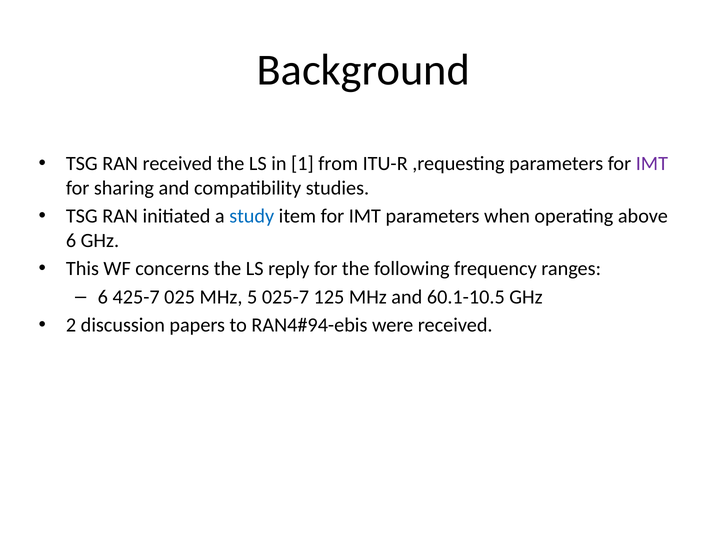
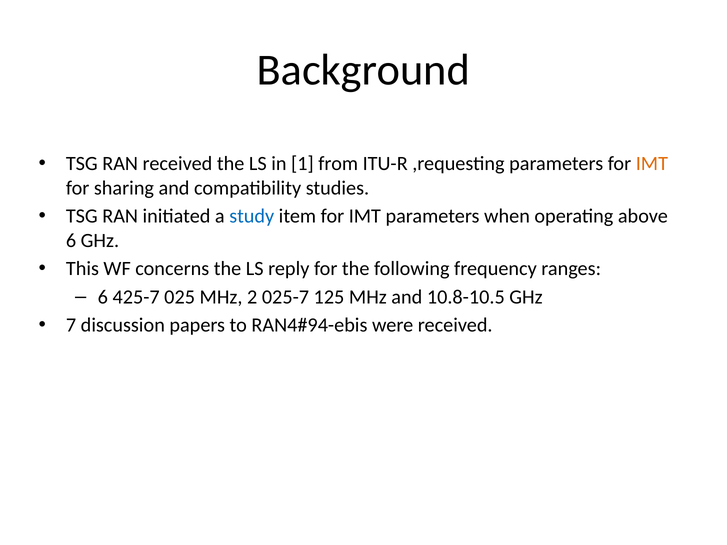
IMT colour: purple -> orange (652, 164)
5: 5 -> 2 (252, 297)
60.1-10.5: 60.1-10.5 -> 10.8-10.5 (466, 297)
2: 2 -> 7 (71, 325)
